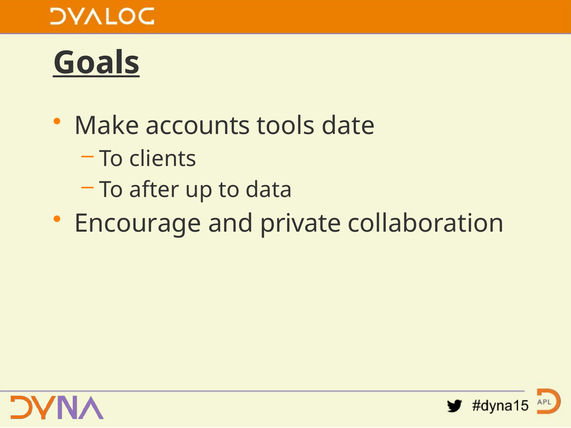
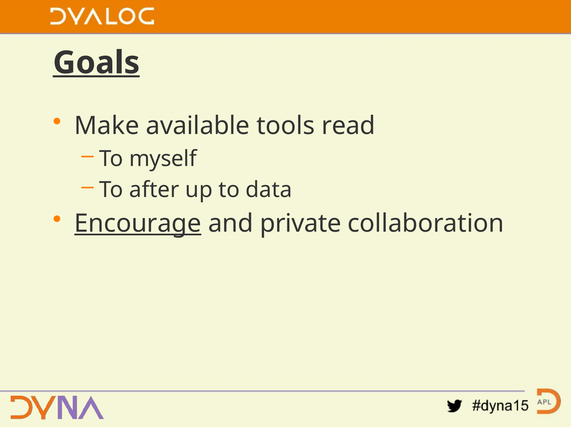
accounts: accounts -> available (198, 126)
date: date -> read (349, 126)
clients: clients -> myself (163, 159)
Encourage underline: none -> present (138, 224)
